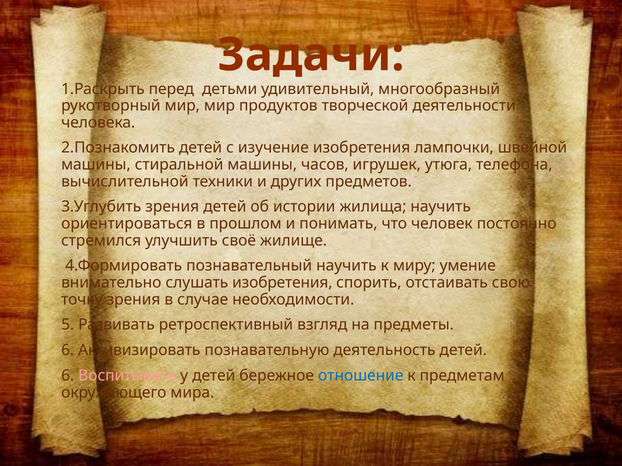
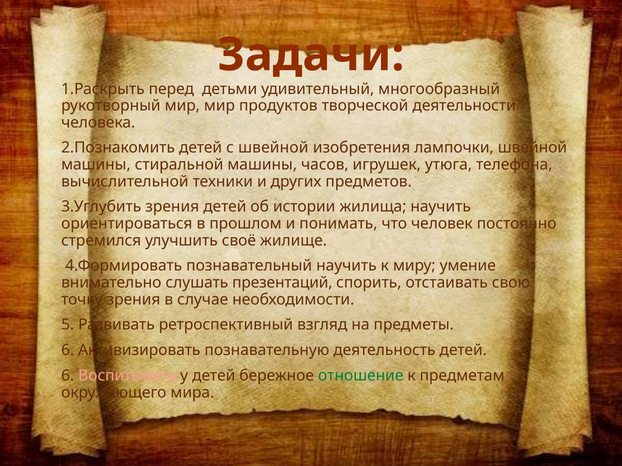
с изучение: изучение -> швейной (273, 148)
слушать изобретения: изобретения -> презентаций (282, 283)
отношение colour: blue -> green (361, 376)
